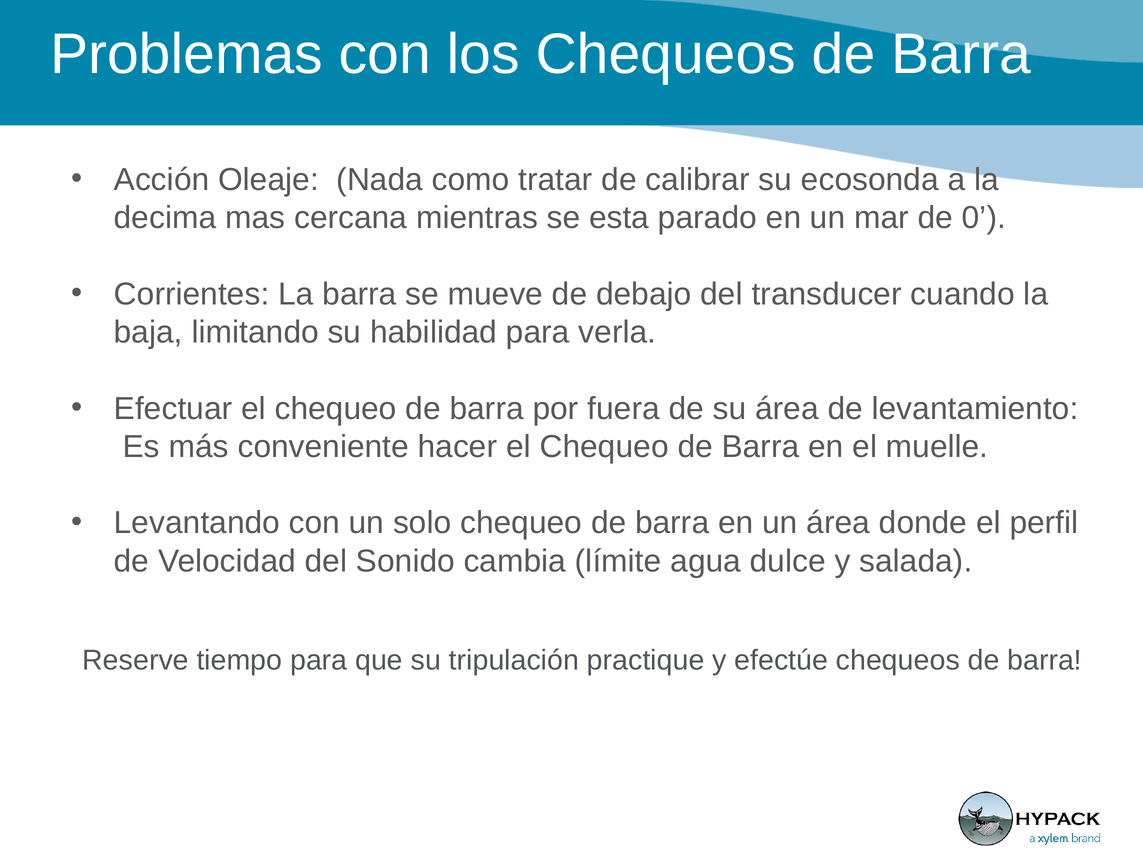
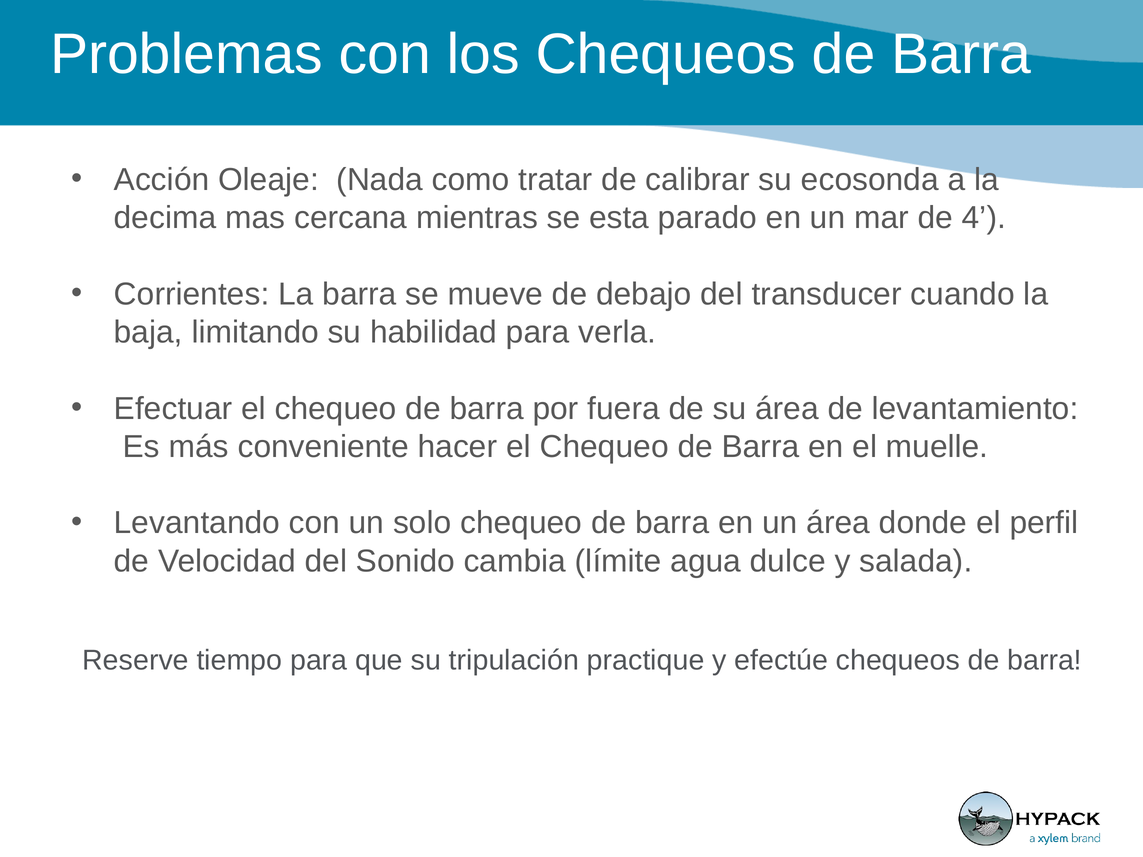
0: 0 -> 4 (984, 218)
